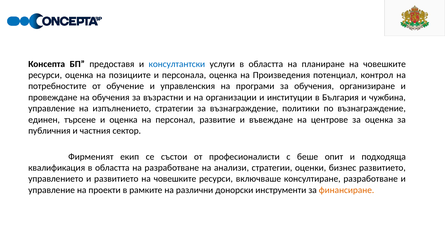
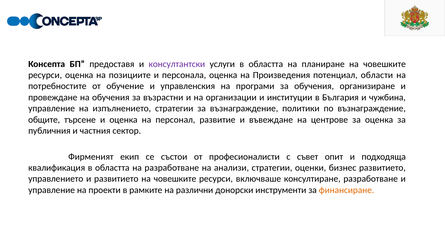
консултантски colour: blue -> purple (177, 64)
контрол: контрол -> области (377, 75)
единен: единен -> общите (44, 120)
беше: беше -> съвет (308, 157)
